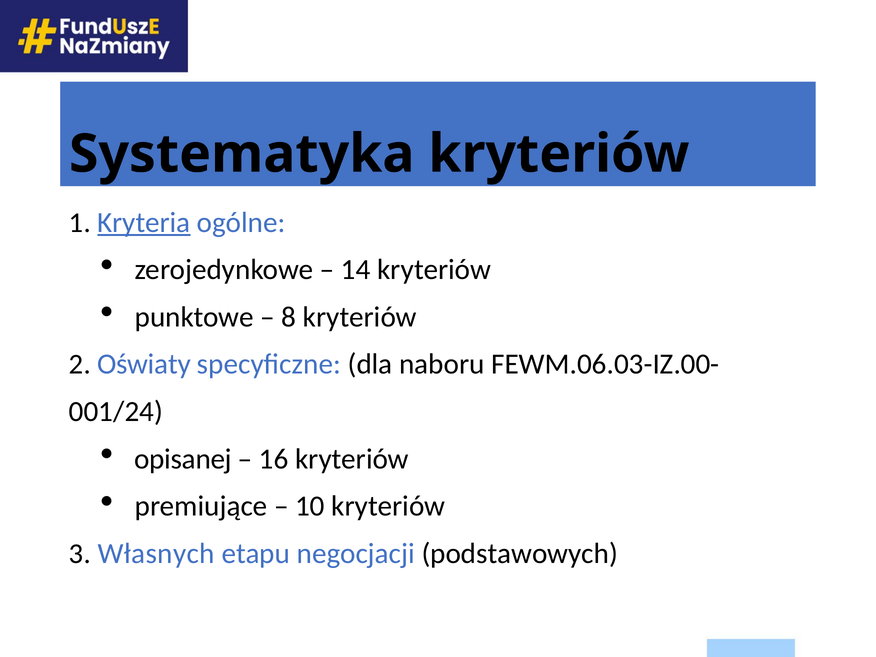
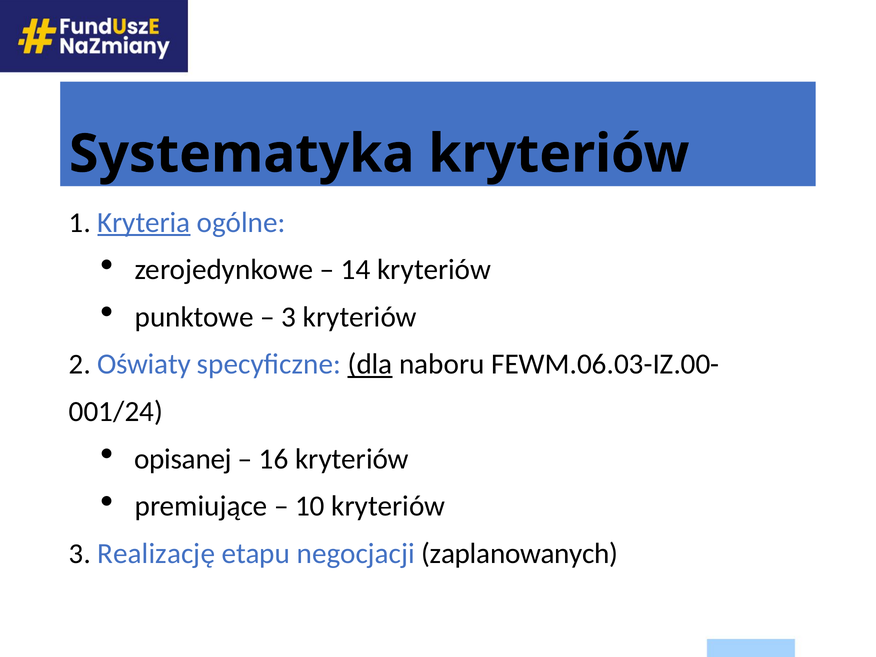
8: 8 -> 3 (289, 317)
dla underline: none -> present (370, 364)
Własnych: Własnych -> Realizację (156, 553)
podstawowych: podstawowych -> zaplanowanych (520, 553)
